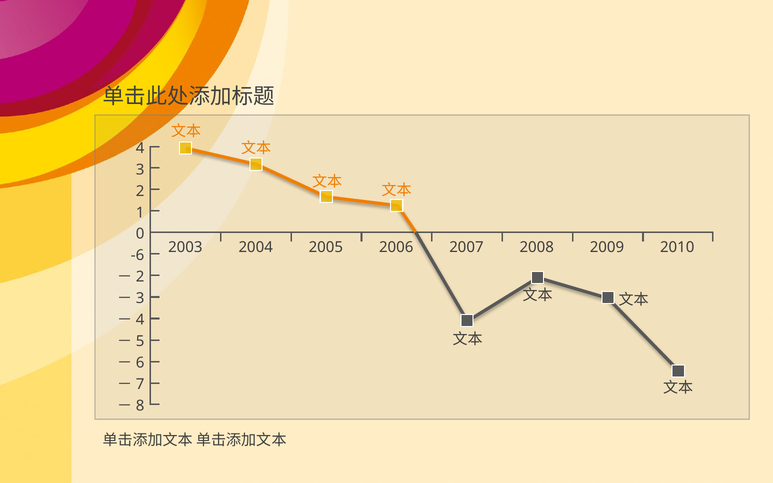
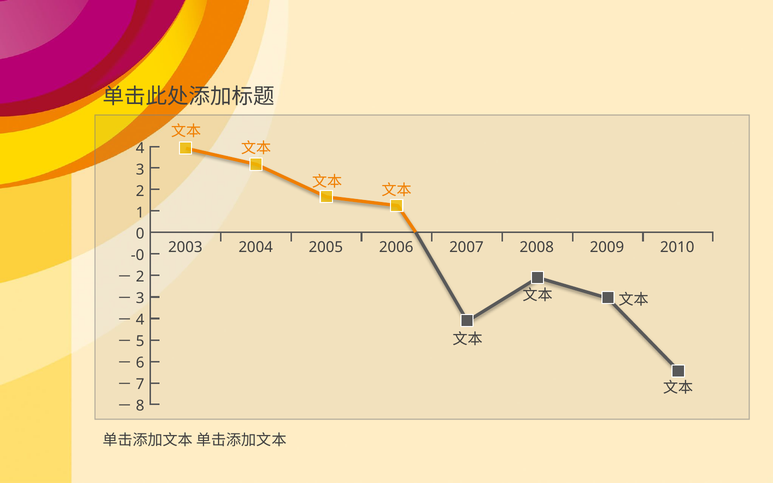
-6: -6 -> -0 (138, 256)
